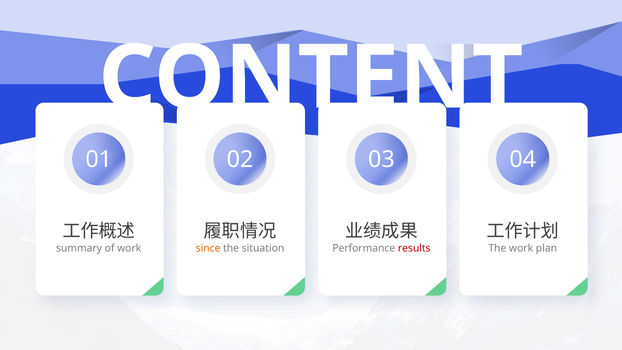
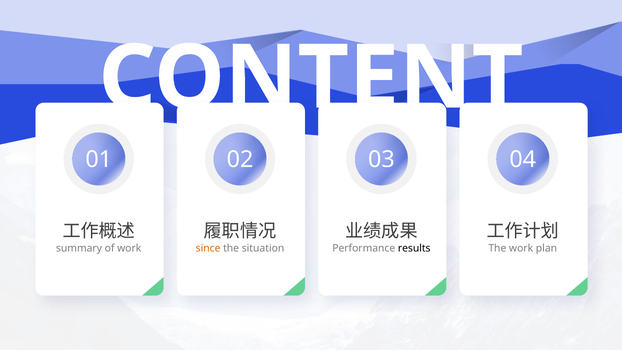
results colour: red -> black (414, 248)
